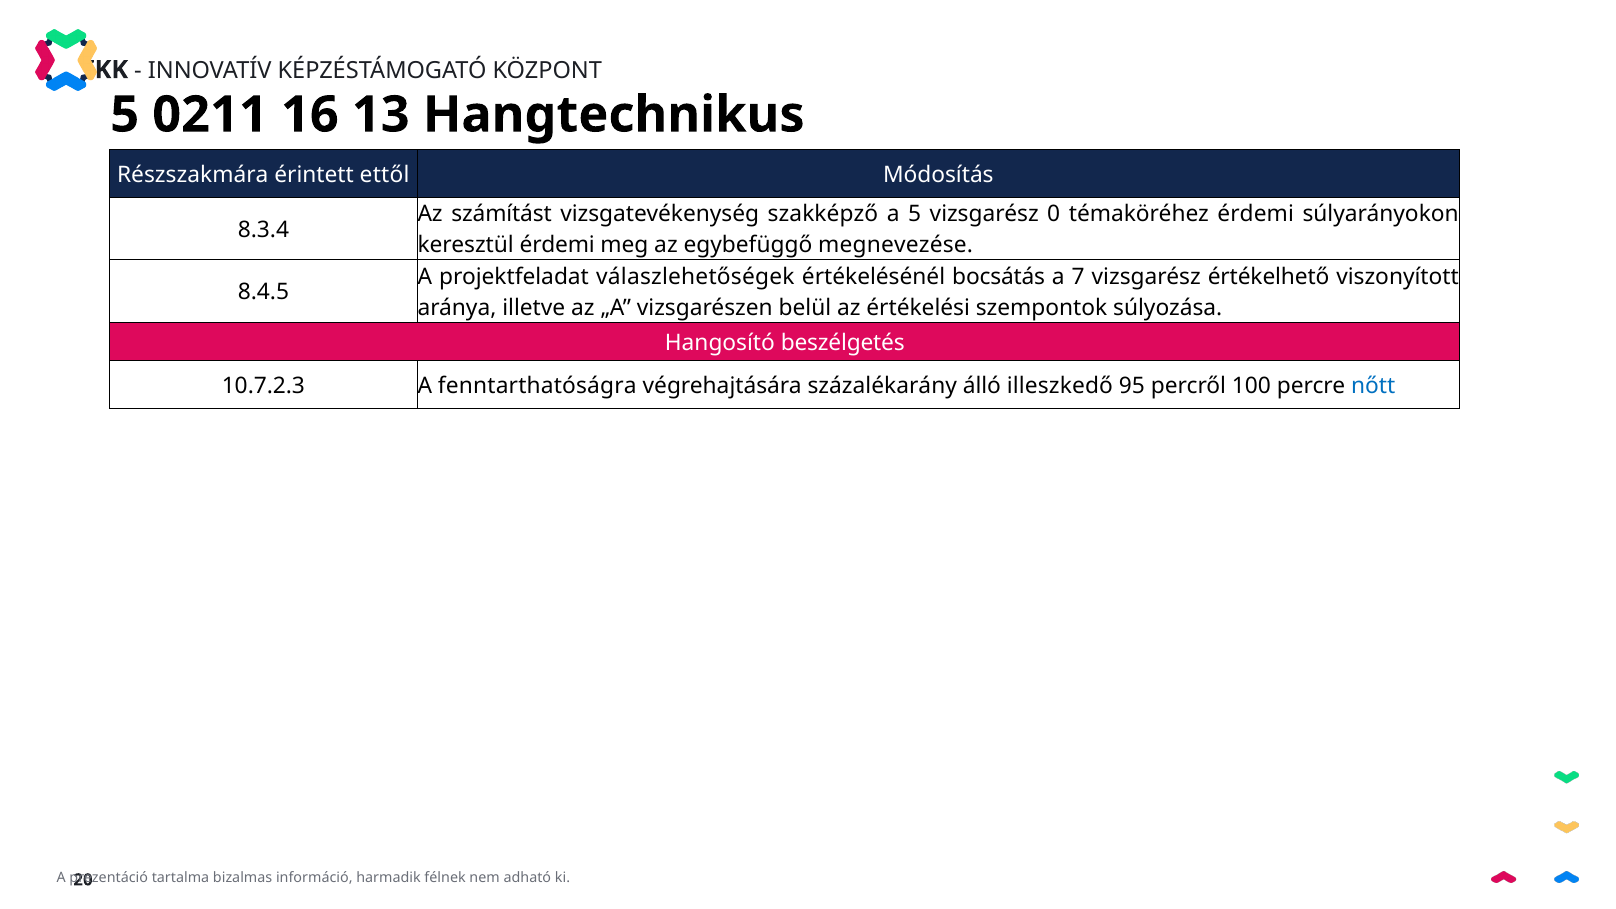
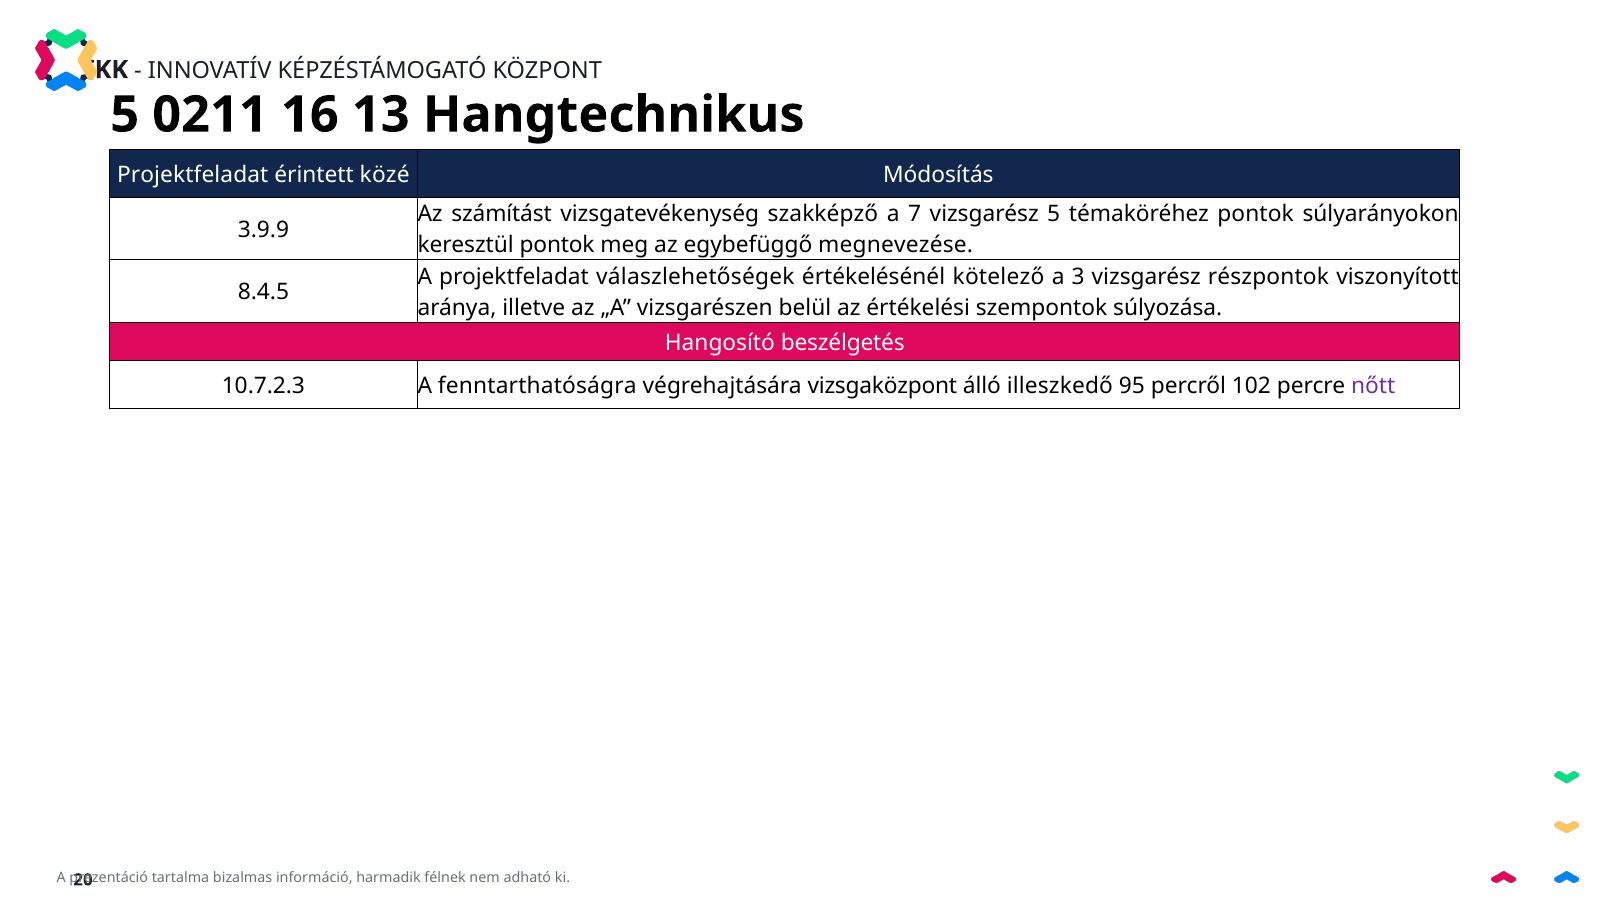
Részszakmára: Részszakmára -> Projektfeladat (193, 175)
ettől: ettől -> közé (385, 175)
a 5: 5 -> 7 (915, 214)
vizsgarész 0: 0 -> 5 (1054, 214)
témaköréhez érdemi: érdemi -> pontok (1256, 214)
8.3.4: 8.3.4 -> 3.9.9 (263, 230)
keresztül érdemi: érdemi -> pontok (557, 245)
bocsátás: bocsátás -> kötelező (998, 277)
7: 7 -> 3 (1078, 277)
értékelhető: értékelhető -> részpontok (1268, 277)
százalékarány: százalékarány -> vizsgaközpont (882, 386)
100: 100 -> 102 (1251, 386)
nőtt colour: blue -> purple (1373, 386)
